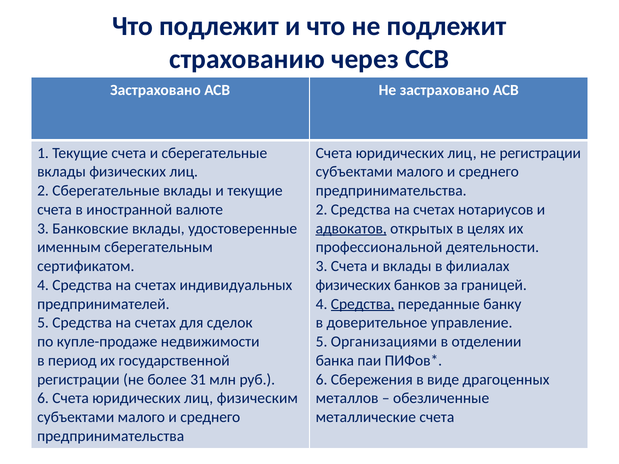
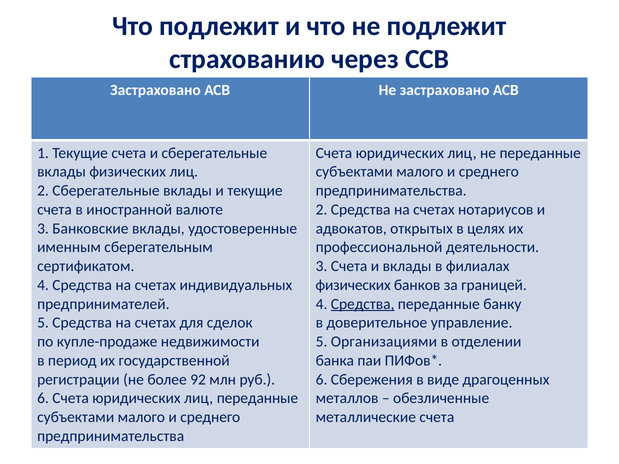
не регистрации: регистрации -> переданные (540, 153)
адвокатов underline: present -> none (351, 229)
31: 31 -> 92 (198, 380)
лиц физическим: физическим -> переданные (257, 399)
